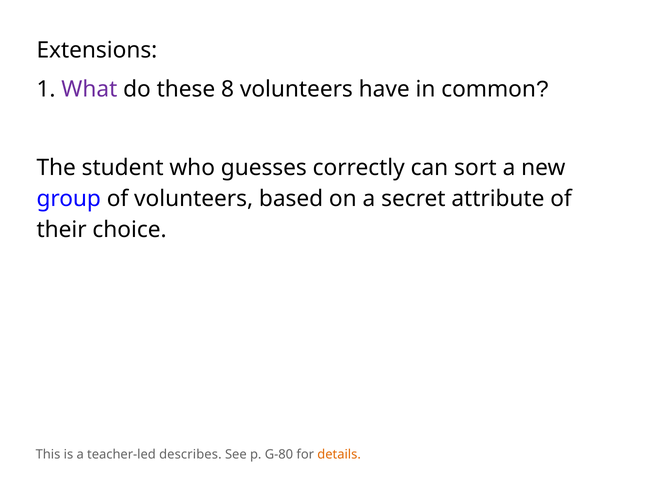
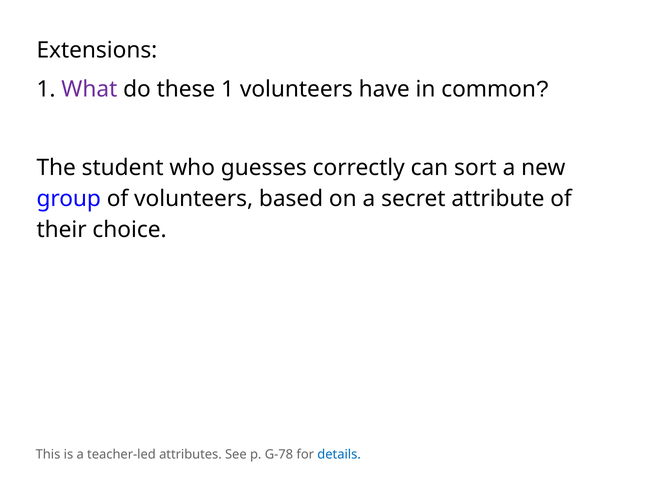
these 8: 8 -> 1 (228, 89)
describes: describes -> attributes (190, 455)
G-80: G-80 -> G-78 (279, 455)
details colour: orange -> blue (339, 455)
